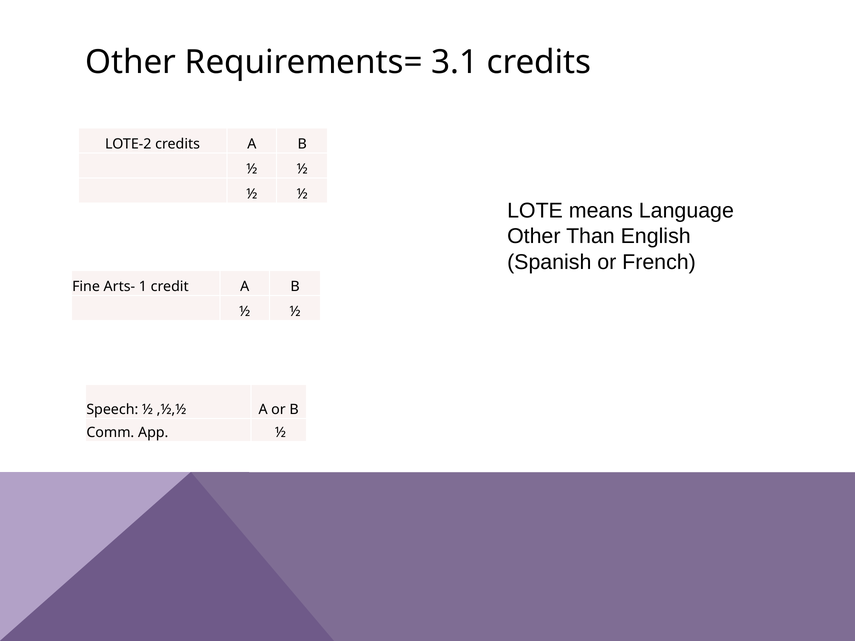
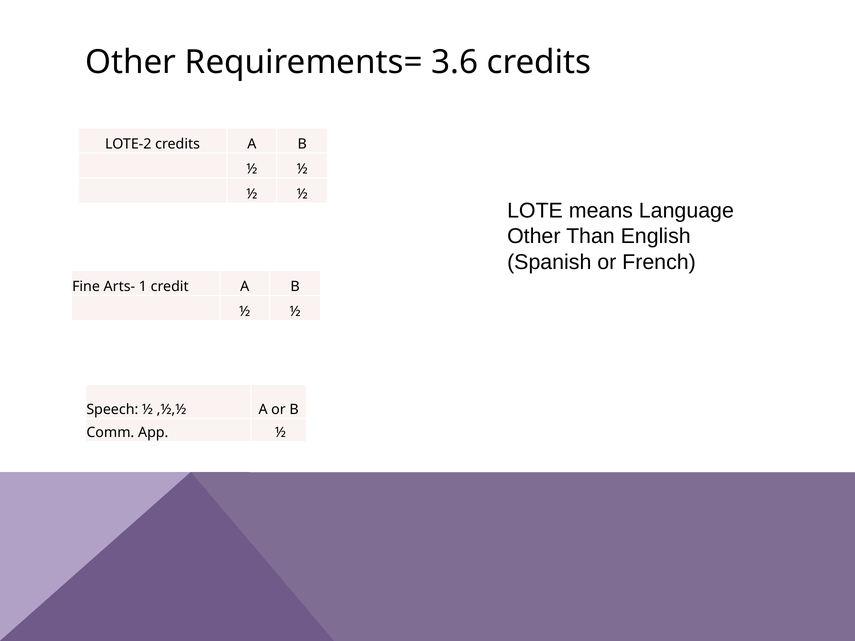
3.1: 3.1 -> 3.6 (455, 62)
